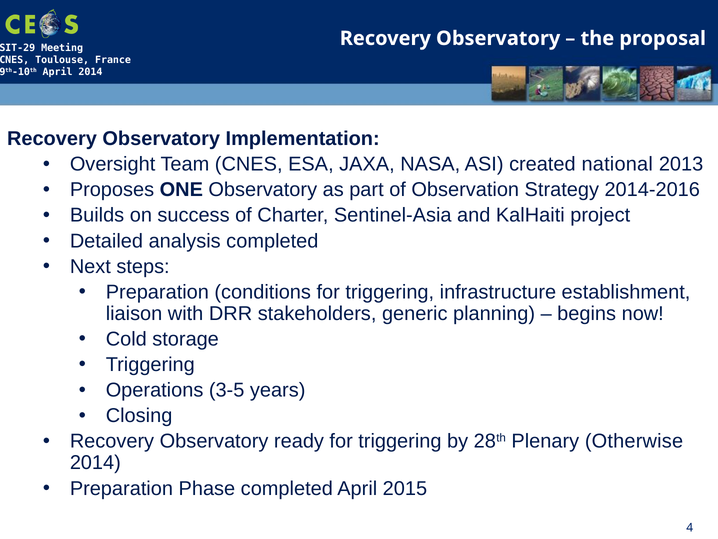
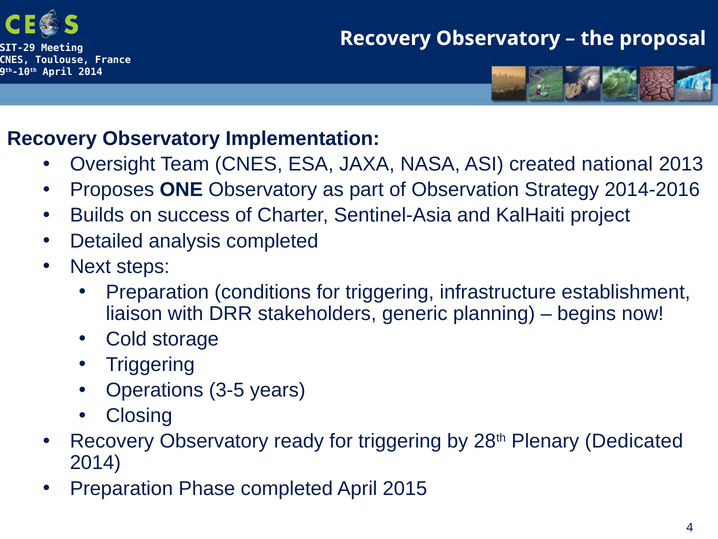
Otherwise: Otherwise -> Dedicated (634, 441)
